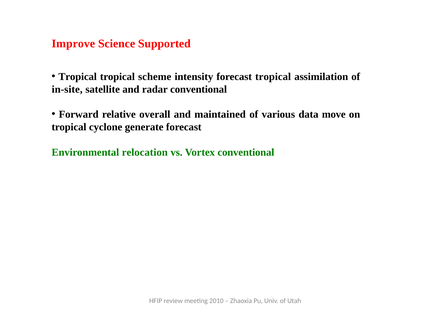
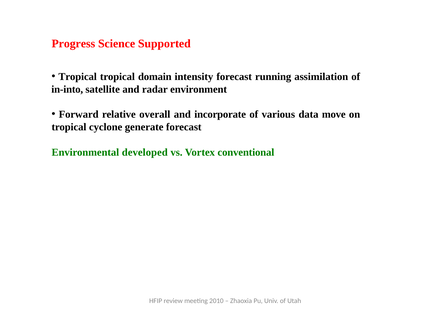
Improve: Improve -> Progress (73, 44)
scheme: scheme -> domain (155, 77)
forecast tropical: tropical -> running (273, 77)
in-site: in-site -> in-into (67, 89)
radar conventional: conventional -> environment (199, 89)
maintained: maintained -> incorporate (220, 115)
relocation: relocation -> developed (145, 153)
